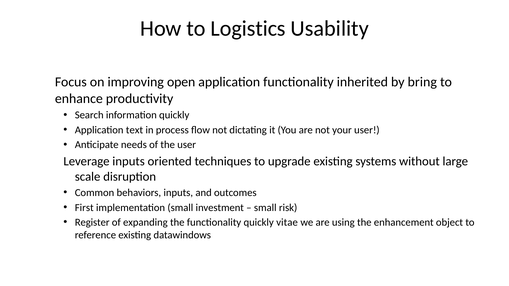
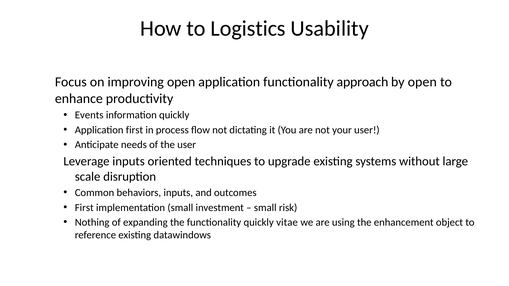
inherited: inherited -> approach (362, 82)
by bring: bring -> open (422, 82)
Search: Search -> Events (89, 115)
Application text: text -> first (134, 130)
Register: Register -> Nothing (92, 223)
